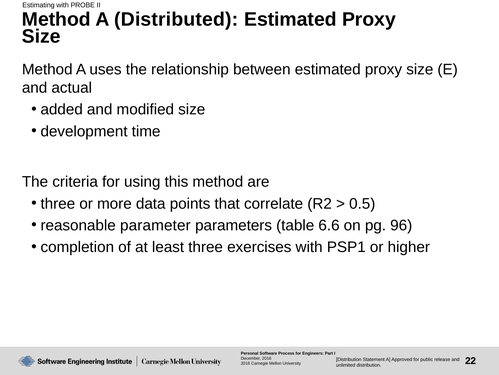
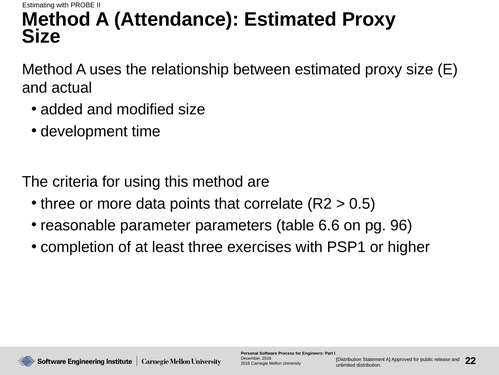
Distributed: Distributed -> Attendance (176, 20)
